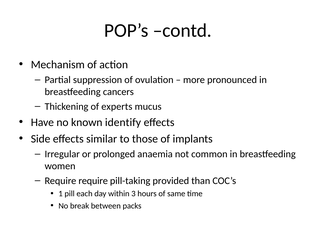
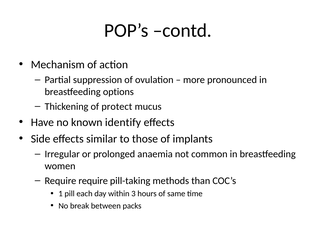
cancers: cancers -> options (118, 92)
experts: experts -> protect (117, 106)
provided: provided -> methods (171, 181)
